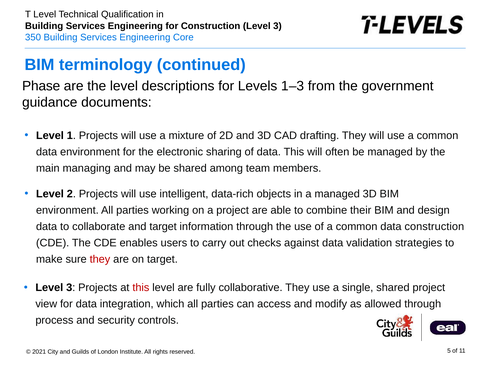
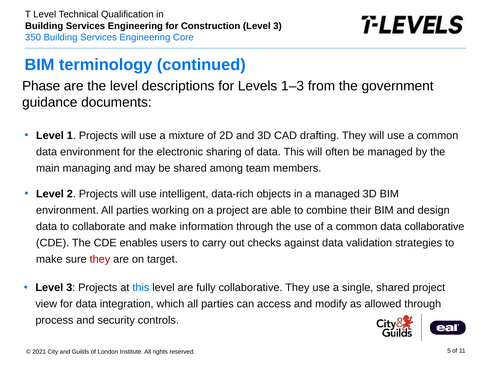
and target: target -> make (163, 227)
data construction: construction -> collaborative (434, 227)
this colour: red -> blue (141, 288)
